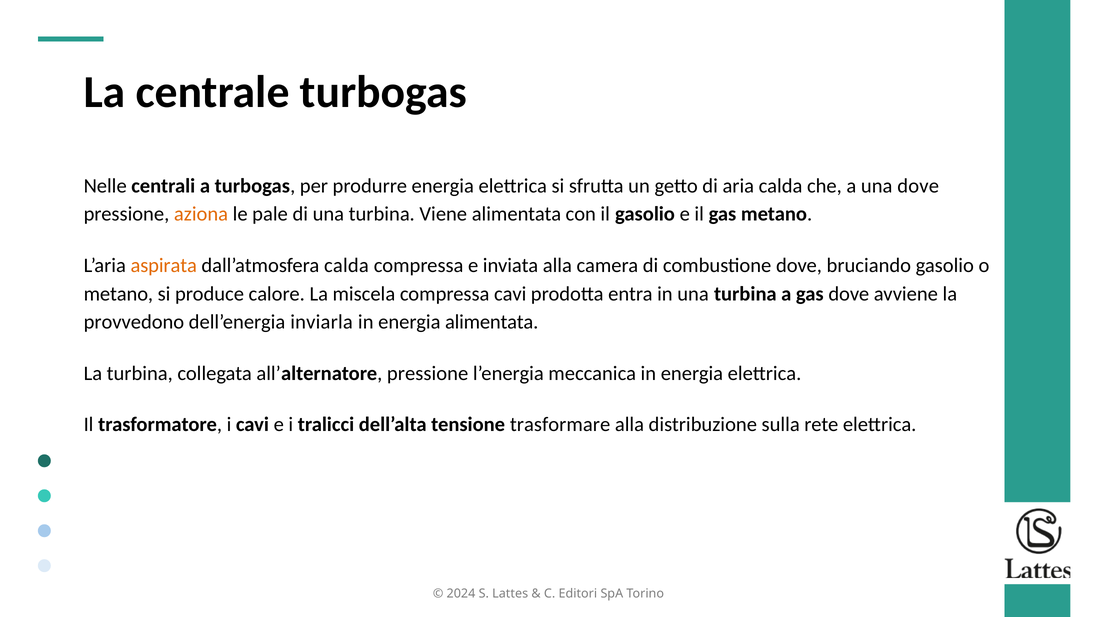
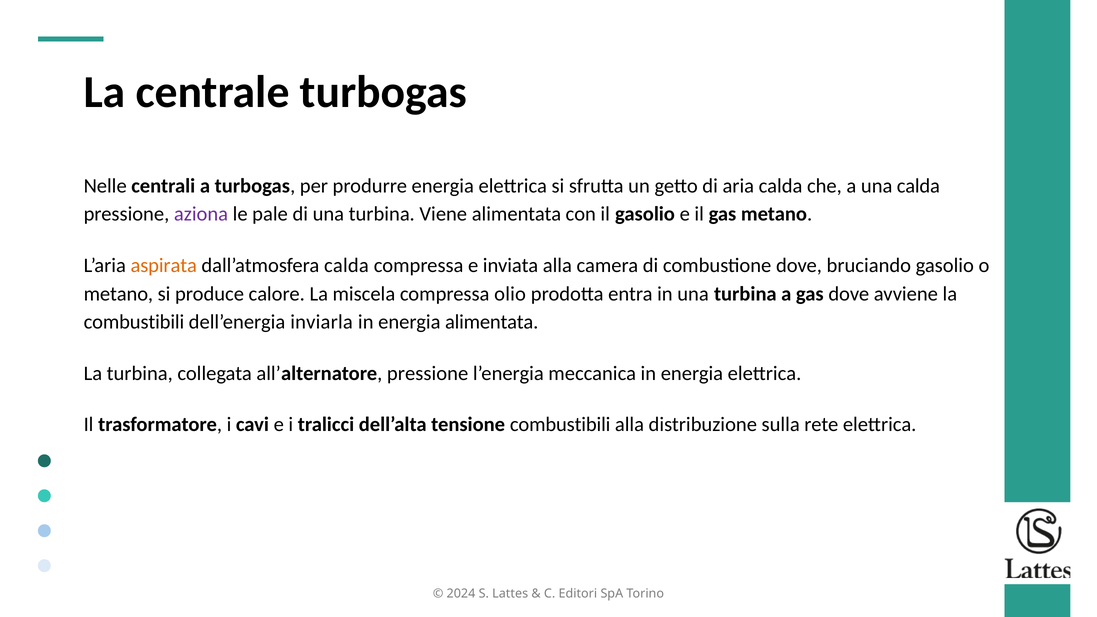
una dove: dove -> calda (918, 186)
aziona colour: orange -> purple (201, 214)
compressa cavi: cavi -> olio (510, 294)
provvedono: provvedono -> combustibili (134, 322)
tensione trasformare: trasformare -> combustibili (560, 425)
